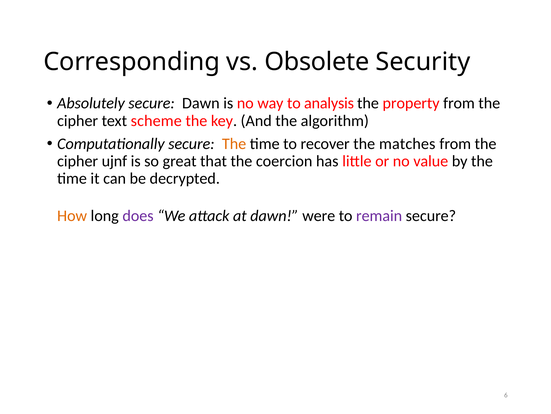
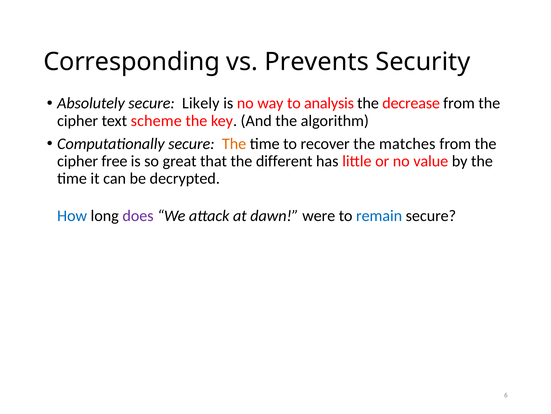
Obsolete: Obsolete -> Prevents (317, 62)
secure Dawn: Dawn -> Likely (201, 103)
property: property -> decrease (411, 103)
ujnf: ujnf -> free (114, 161)
coercion: coercion -> different (284, 161)
How colour: orange -> blue (72, 216)
remain colour: purple -> blue (379, 216)
